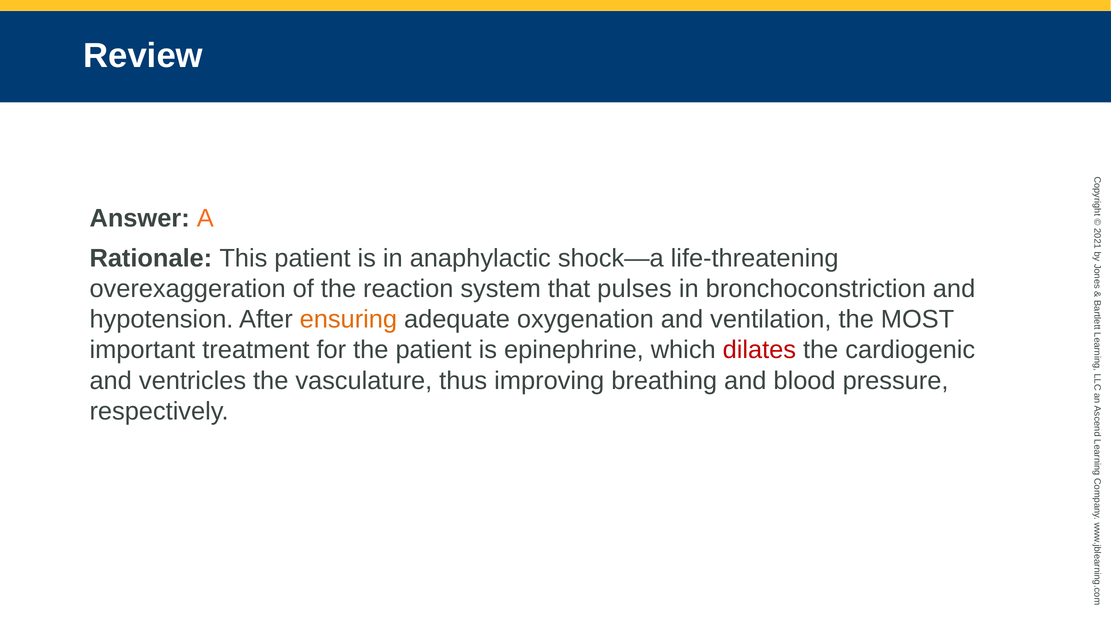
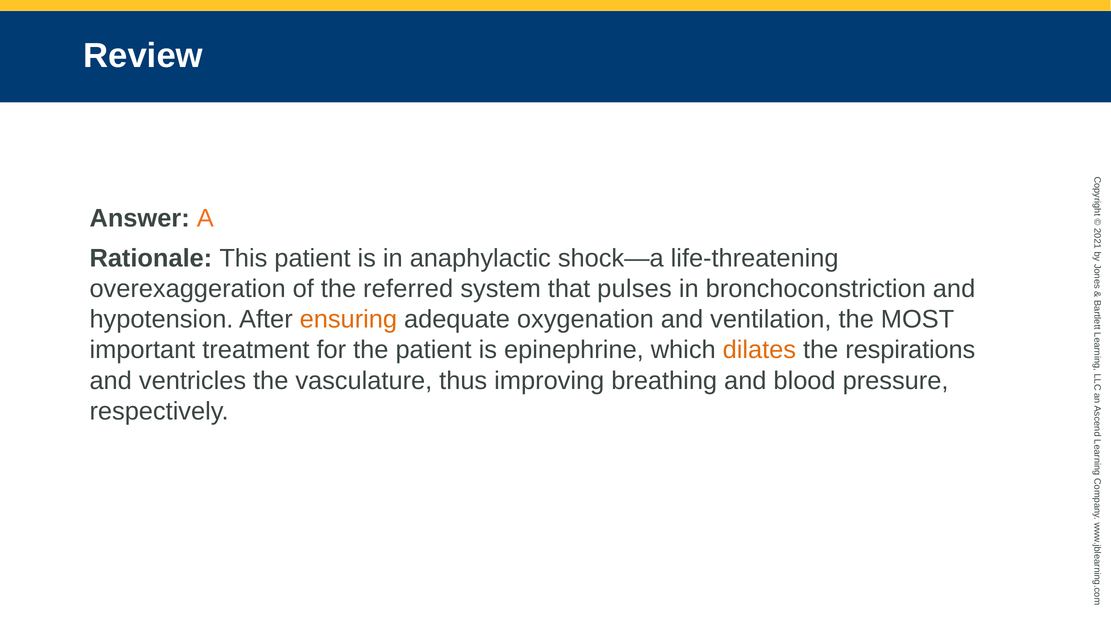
reaction: reaction -> referred (408, 289)
dilates colour: red -> orange (759, 350)
cardiogenic: cardiogenic -> respirations (910, 350)
